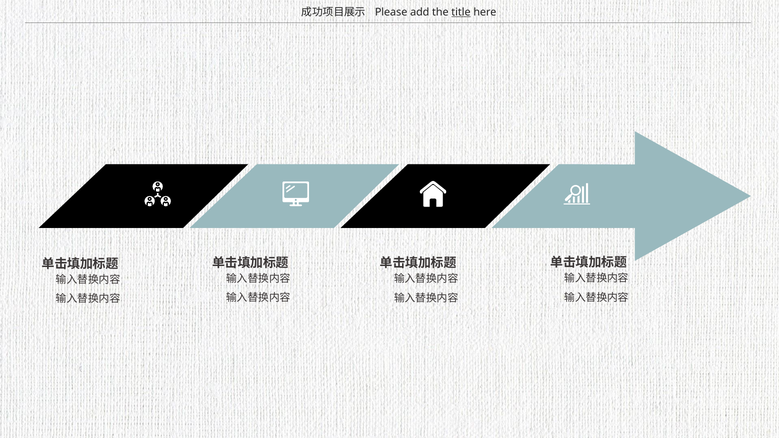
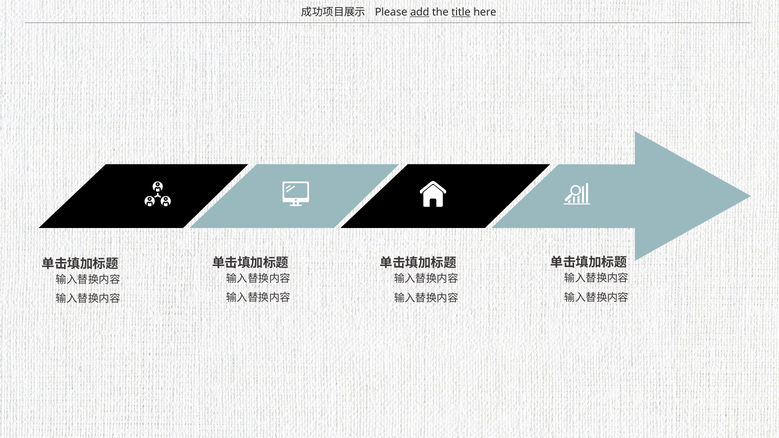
add underline: none -> present (420, 12)
